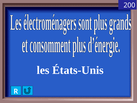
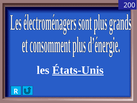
États-Unis underline: none -> present (78, 70)
